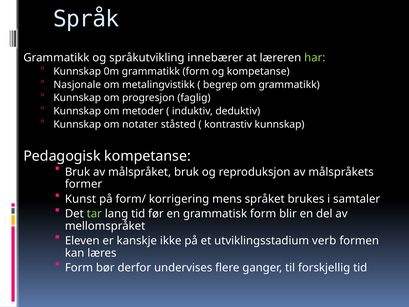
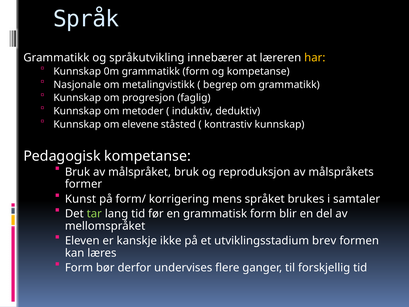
har colour: light green -> yellow (315, 58)
notater: notater -> elevene (140, 124)
verb: verb -> brev (324, 241)
